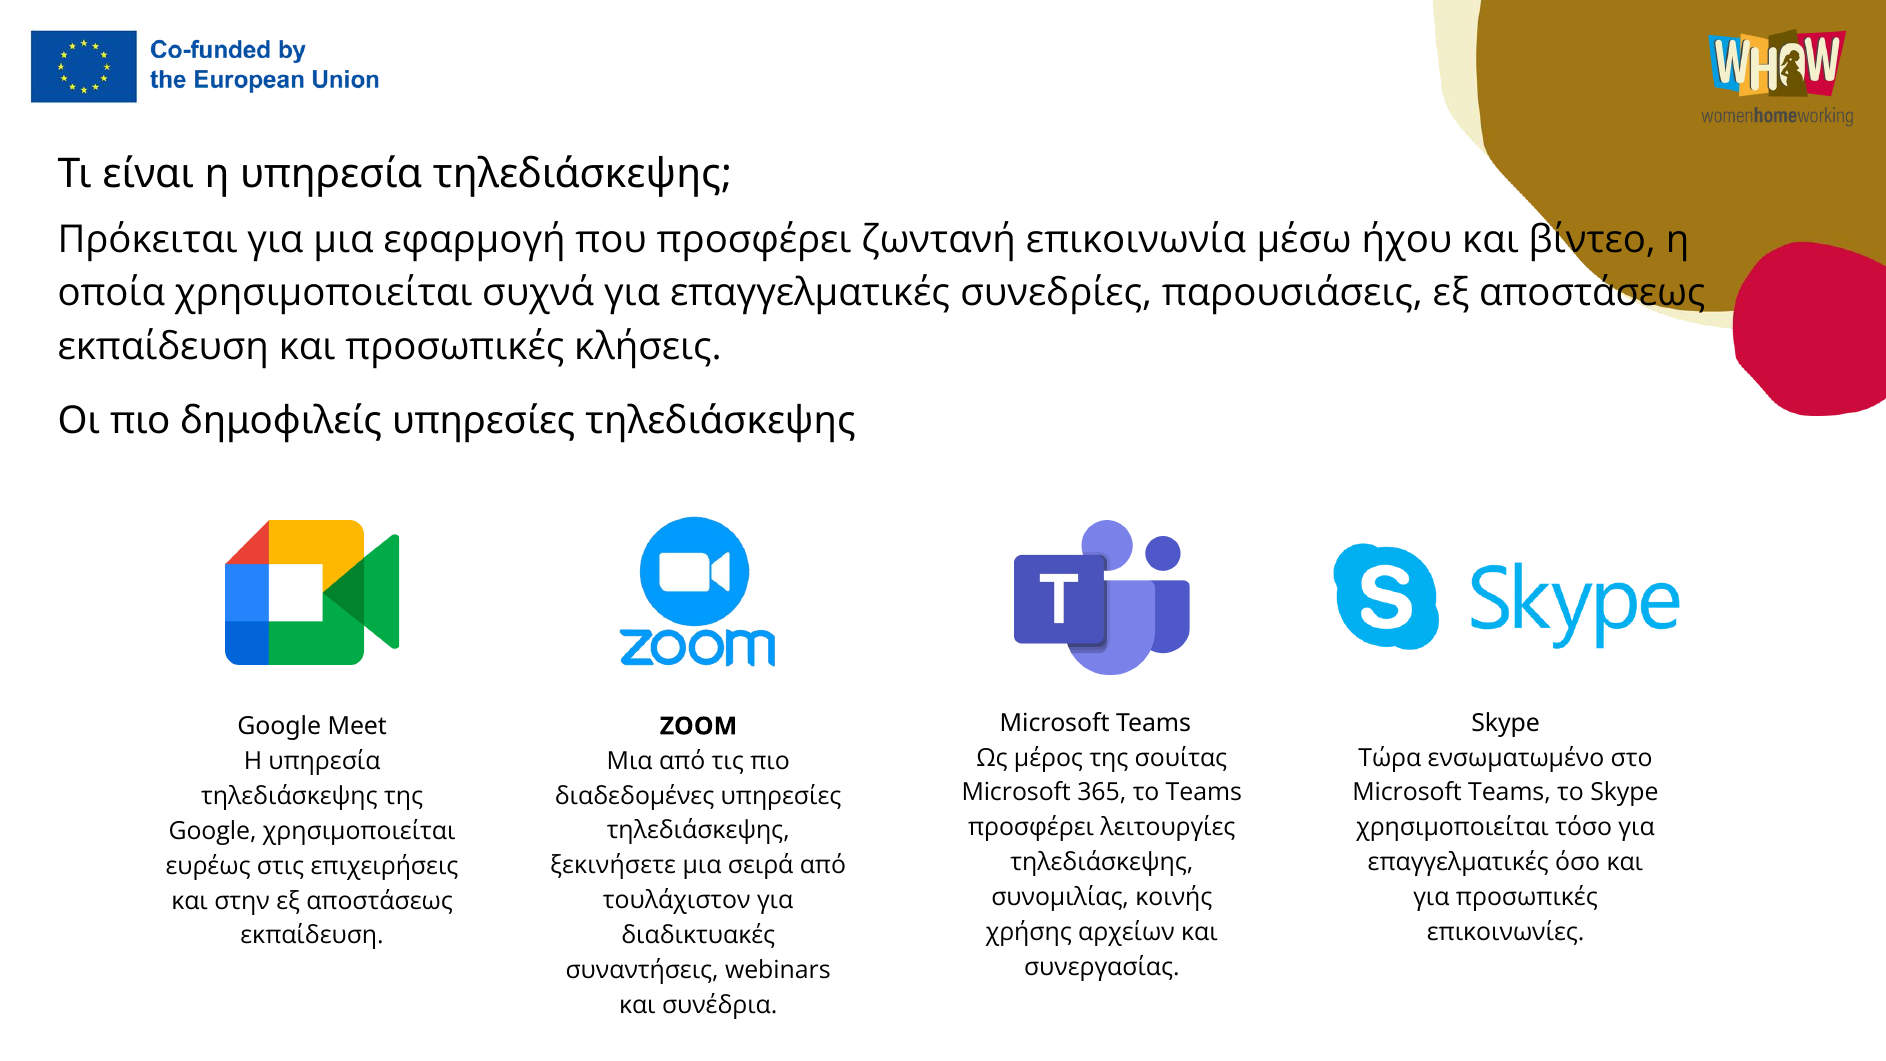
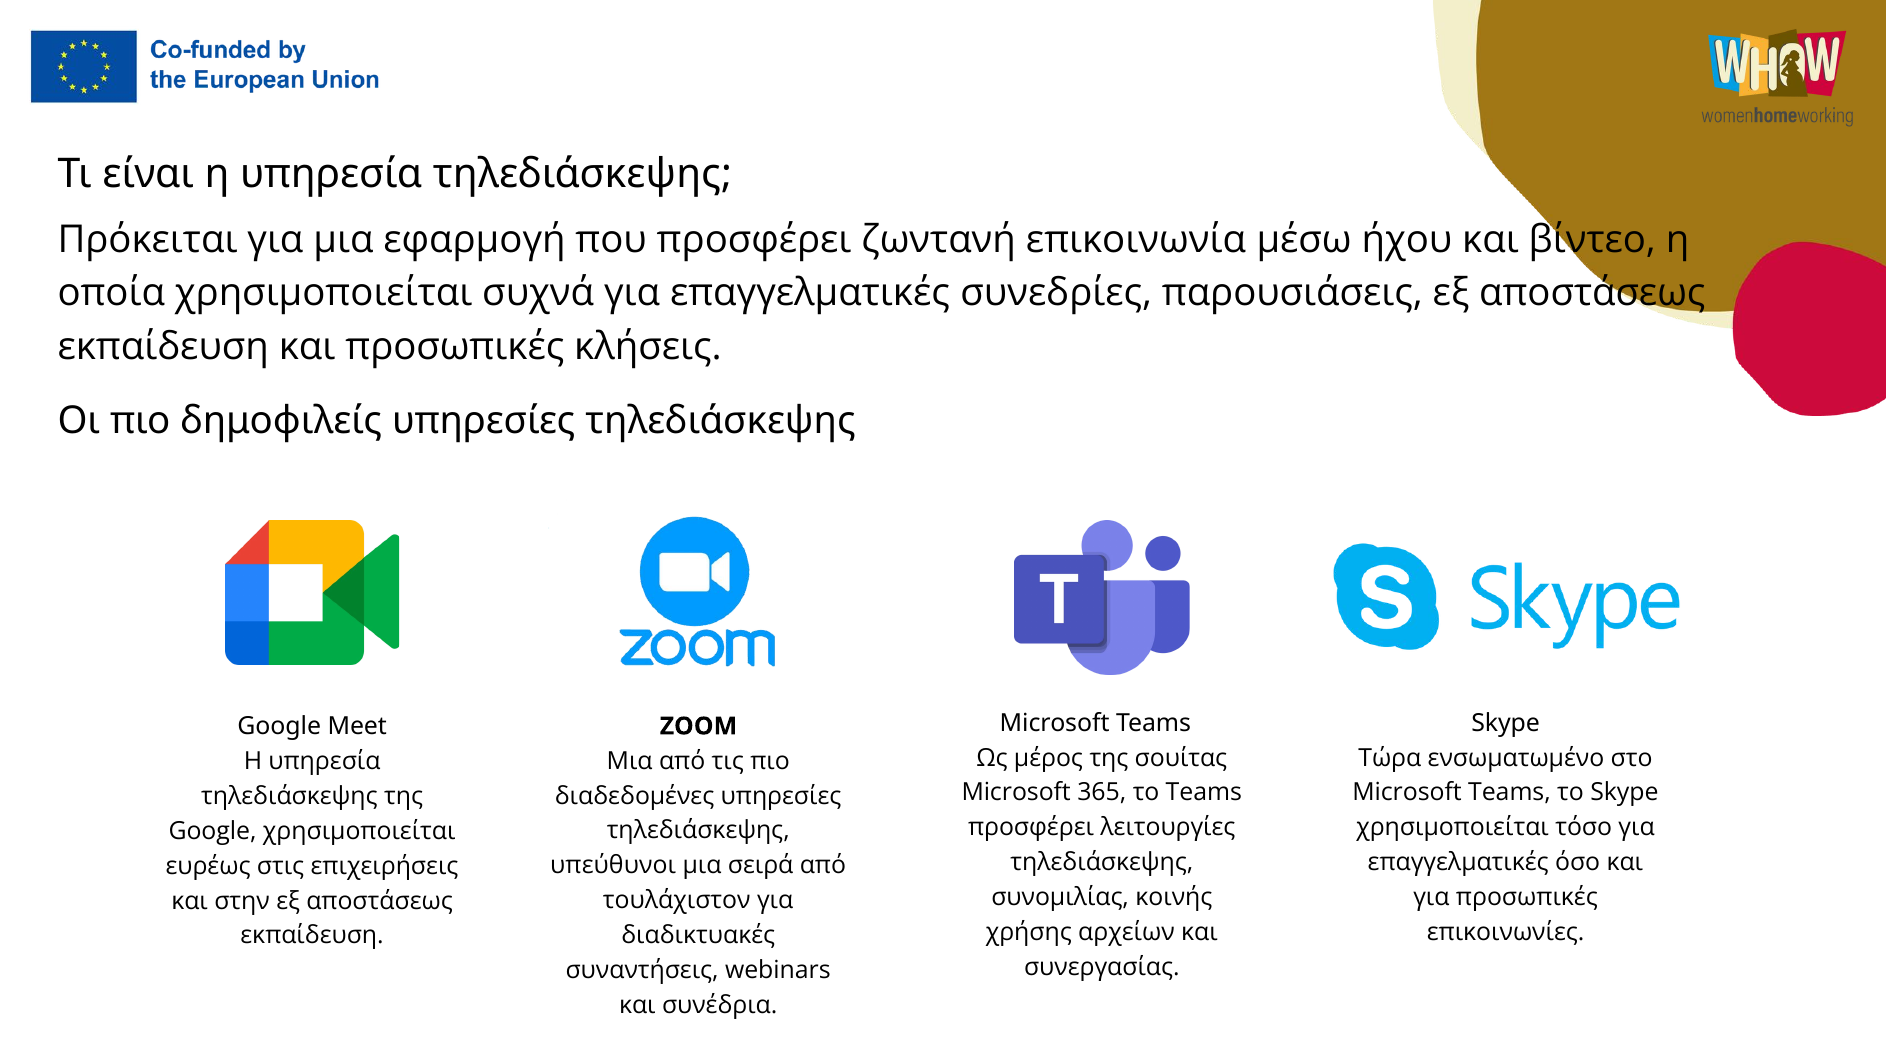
ξεκινήσετε: ξεκινήσετε -> υπεύθυνοι (613, 865)
